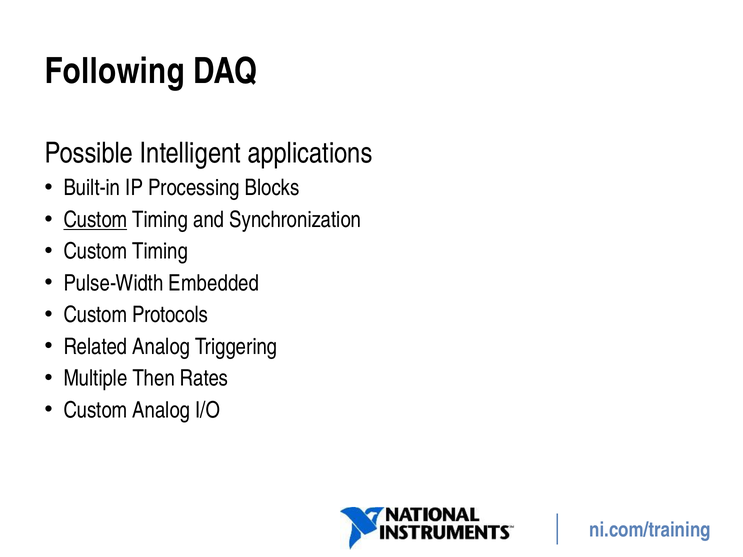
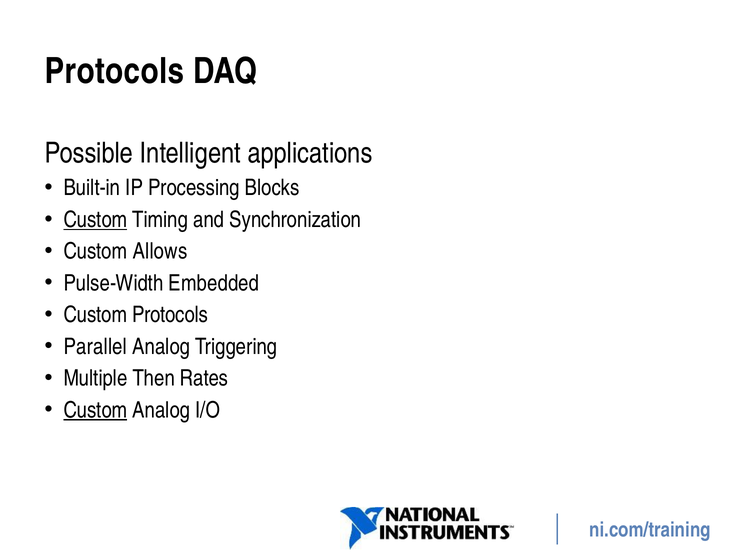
Following: Following -> Protocols (115, 71)
Timing: Timing -> Allows (160, 252)
Related: Related -> Parallel (95, 347)
Custom underline: none -> present (95, 410)
